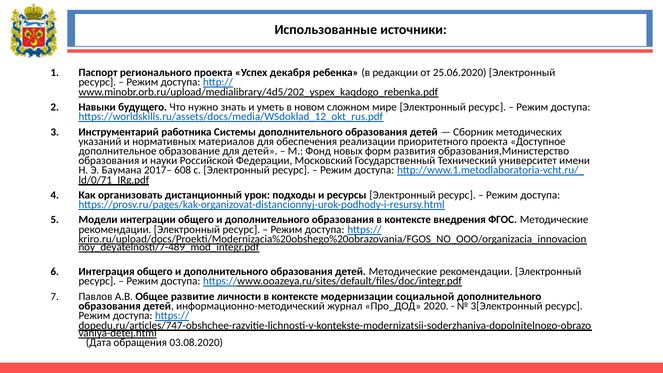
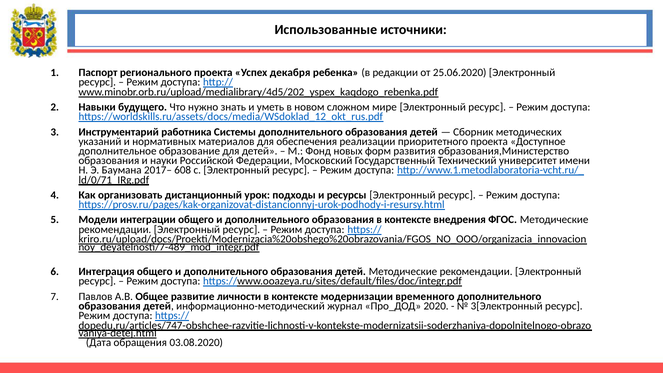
социальной: социальной -> временного (425, 296)
